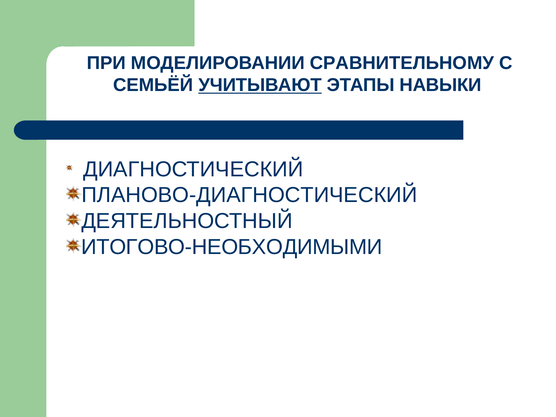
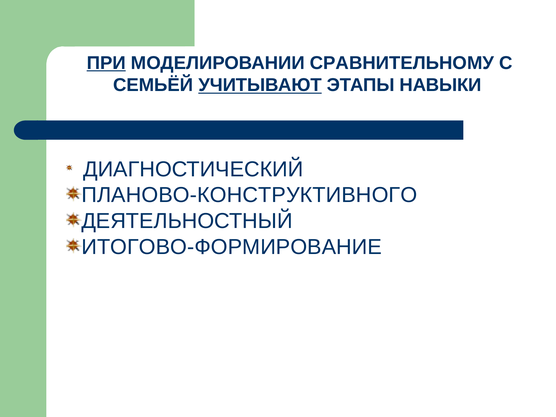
ПРИ underline: none -> present (106, 63)
ПЛАНОВО-ДИАГНОСТИЧЕСКИЙ: ПЛАНОВО-ДИАГНОСТИЧЕСКИЙ -> ПЛАНОВО-КОНСТРУКТИВНОГО (249, 195)
ИТОГОВО-НЕОБХОДИМЫМИ: ИТОГОВО-НЕОБХОДИМЫМИ -> ИТОГОВО-ФОРМИРОВАНИЕ (232, 247)
